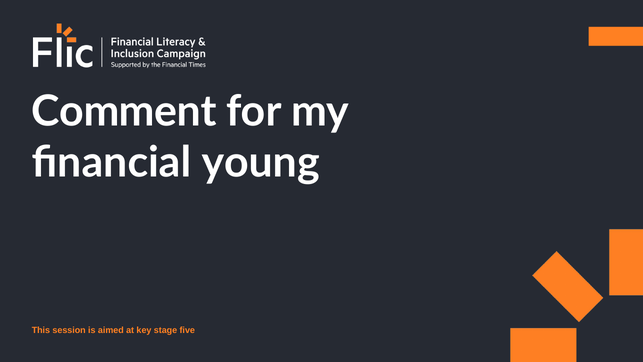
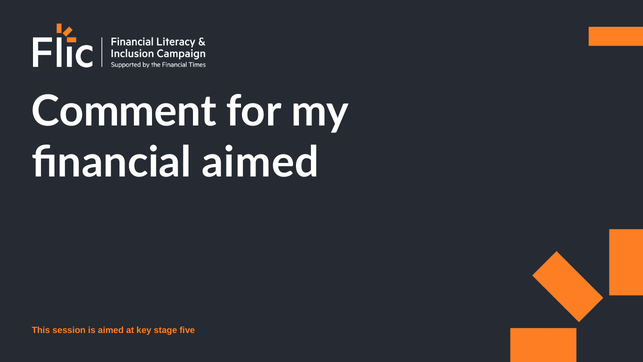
financial young: young -> aimed (261, 163)
